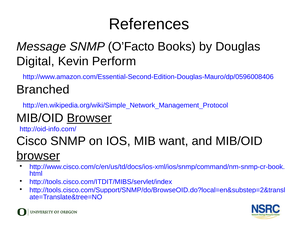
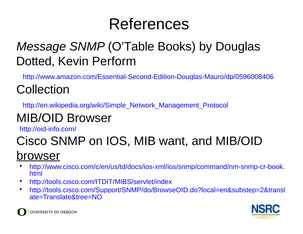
O’Facto: O’Facto -> O’Table (131, 47)
Digital: Digital -> Dotted (36, 61)
Branched: Branched -> Collection (43, 90)
Browser underline: present -> none (89, 118)
